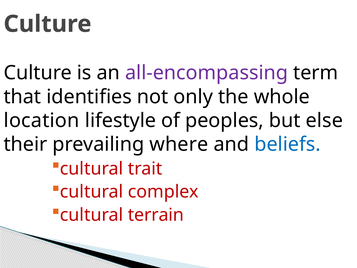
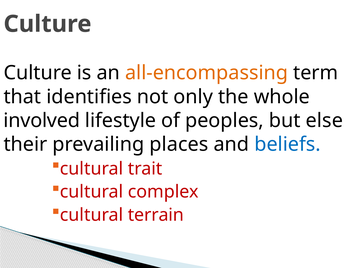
all-encompassing colour: purple -> orange (207, 73)
location: location -> involved (42, 120)
where: where -> places (179, 144)
